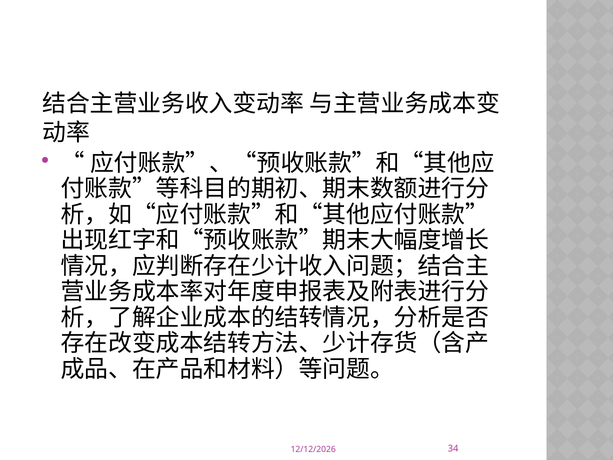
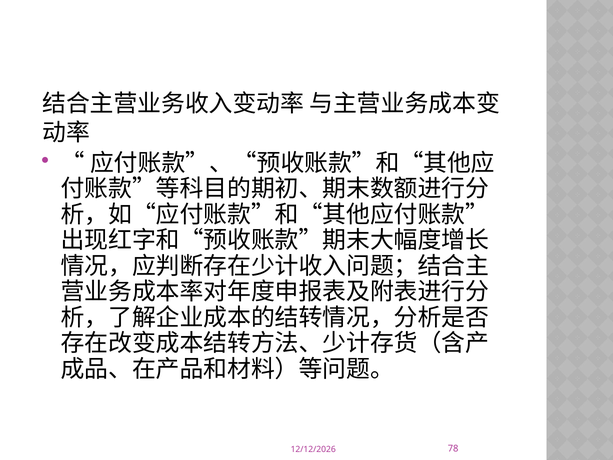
34: 34 -> 78 (453, 448)
